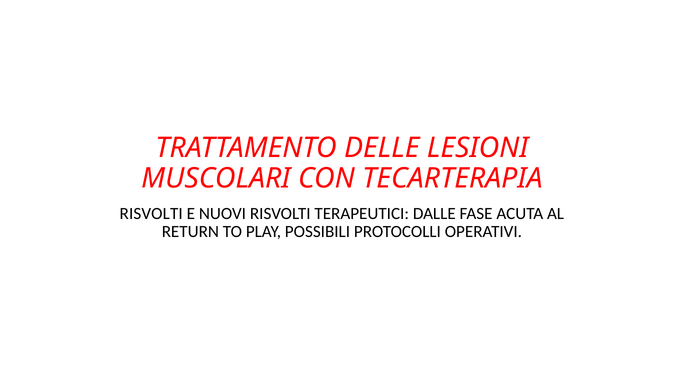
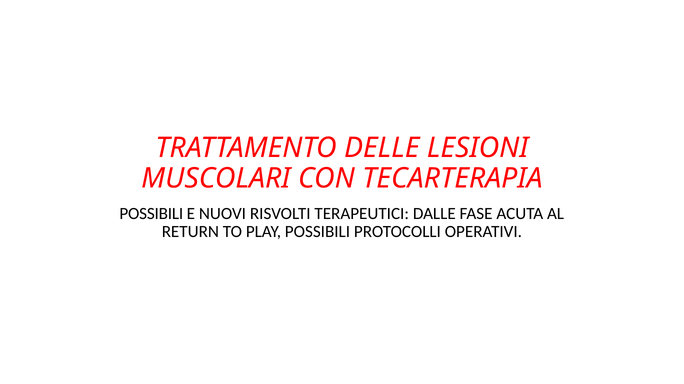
RISVOLTI: RISVOLTI -> POSSIBILI (151, 214)
